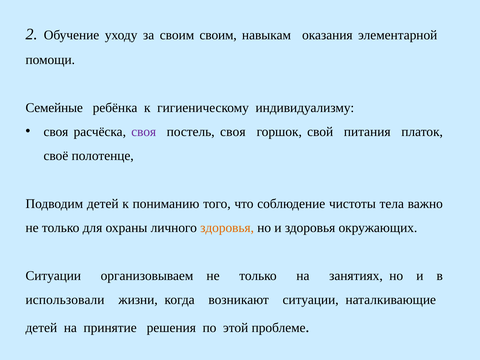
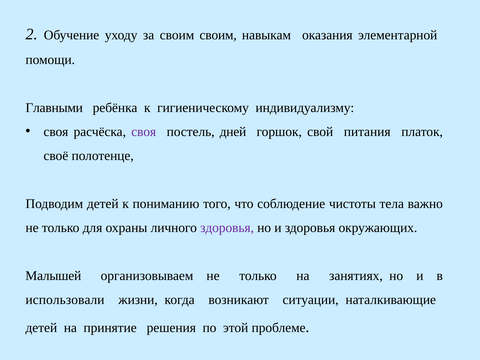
Семейные: Семейные -> Главными (54, 108)
постель своя: своя -> дней (233, 132)
здоровья colour: orange -> purple (227, 228)
Ситуации: Ситуации -> Малышей (53, 276)
